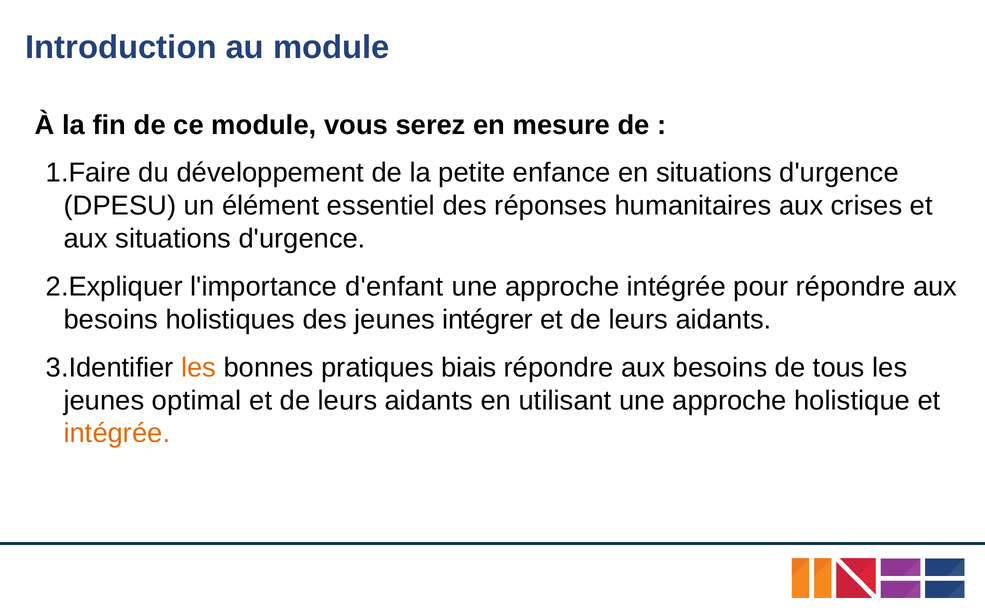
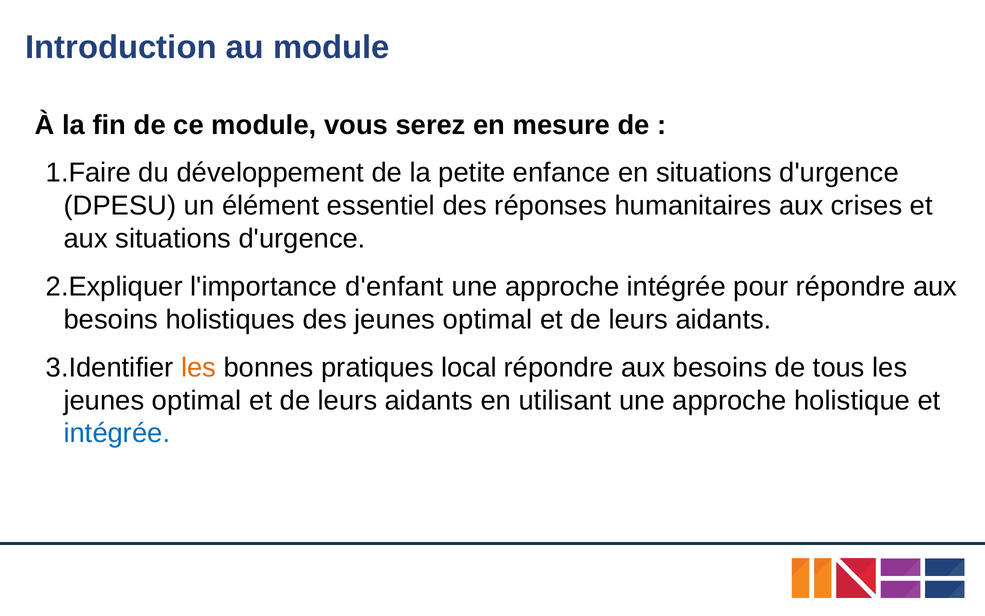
des jeunes intégrer: intégrer -> optimal (487, 319)
biais: biais -> local (469, 367)
intégrée colour: orange -> blue (117, 433)
